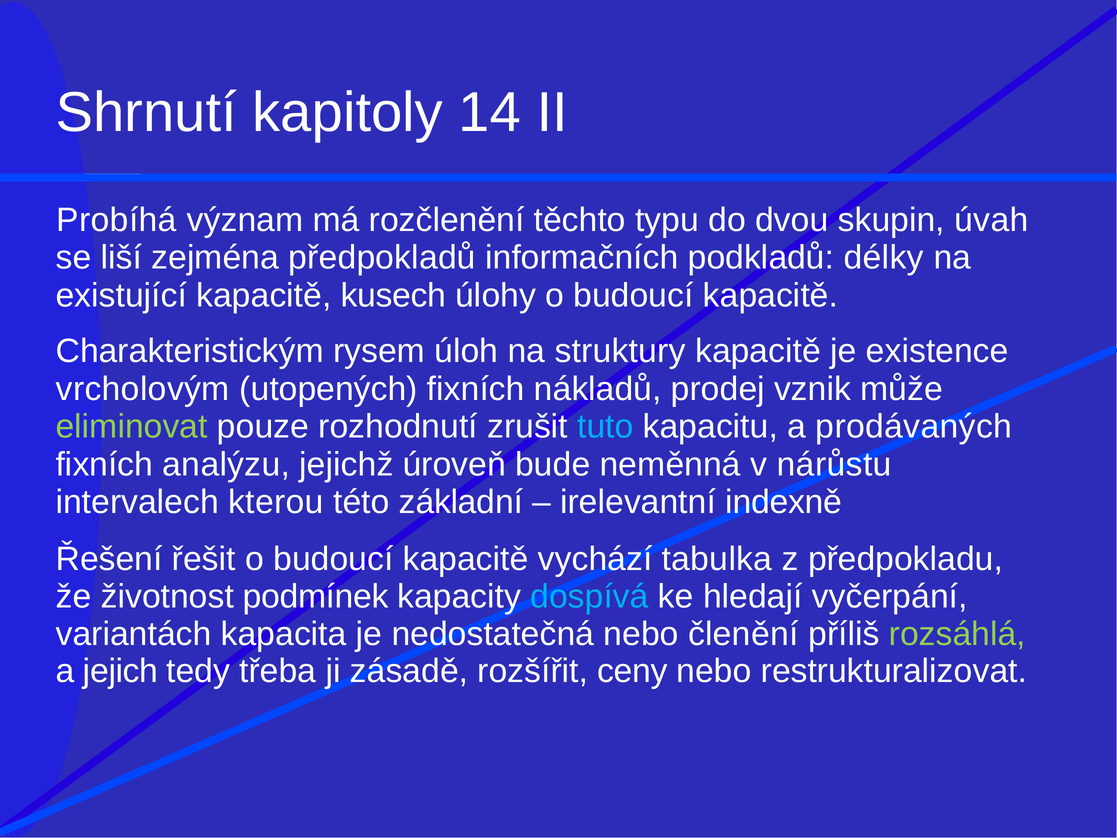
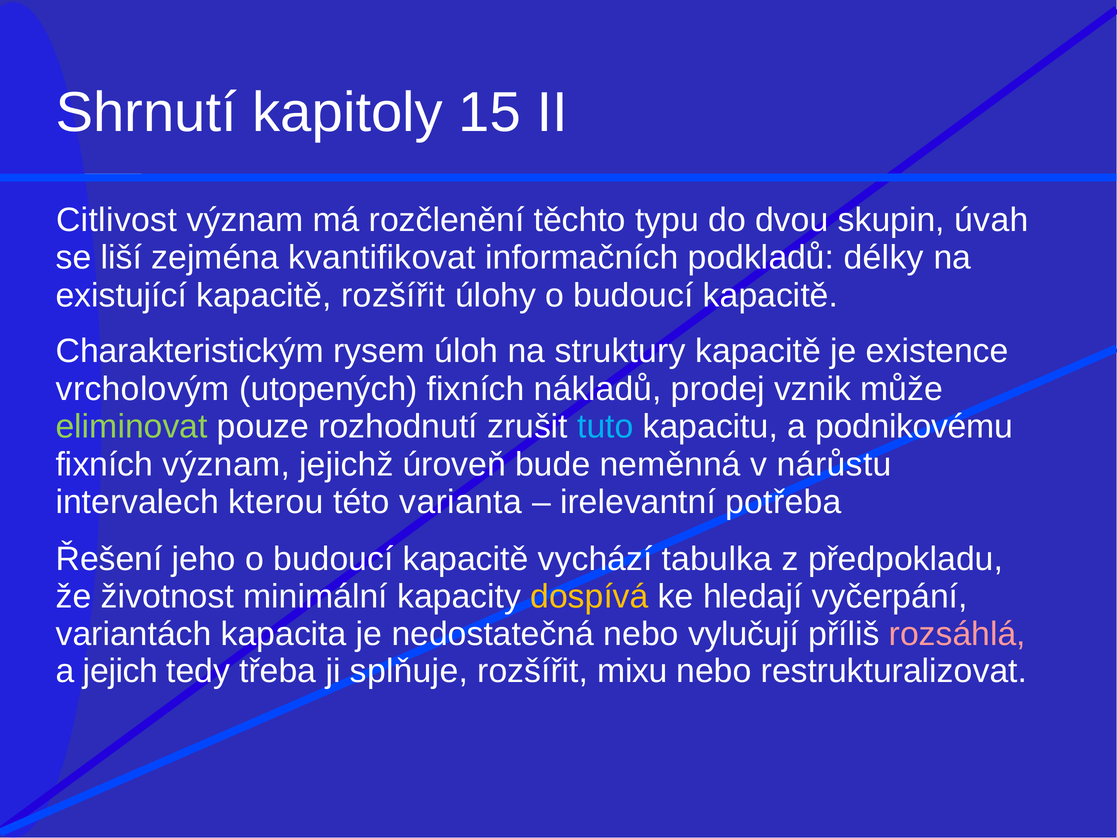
14: 14 -> 15 (490, 113)
Probíhá: Probíhá -> Citlivost (117, 220)
předpokladů: předpokladů -> kvantifikovat (382, 258)
kapacitě kusech: kusech -> rozšířit (393, 295)
prodávaných: prodávaných -> podnikovému (914, 427)
fixních analýzu: analýzu -> význam (226, 464)
základní: základní -> varianta (461, 502)
indexně: indexně -> potřeba (783, 502)
řešit: řešit -> jeho (204, 559)
podmínek: podmínek -> minimální (316, 596)
dospívá colour: light blue -> yellow (589, 596)
členění: členění -> vylučují (744, 634)
rozsáhlá colour: light green -> pink (957, 634)
zásadě: zásadě -> splňuje (409, 671)
ceny: ceny -> mixu (632, 671)
